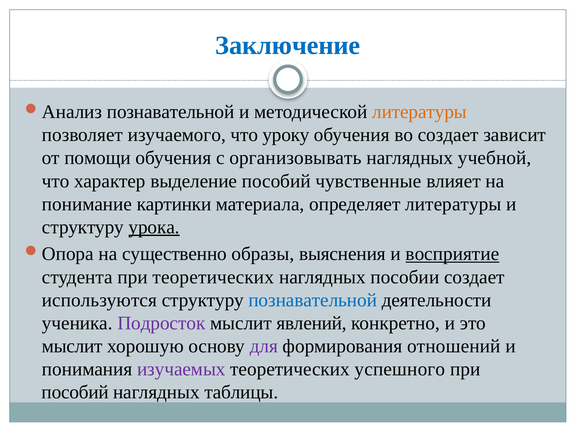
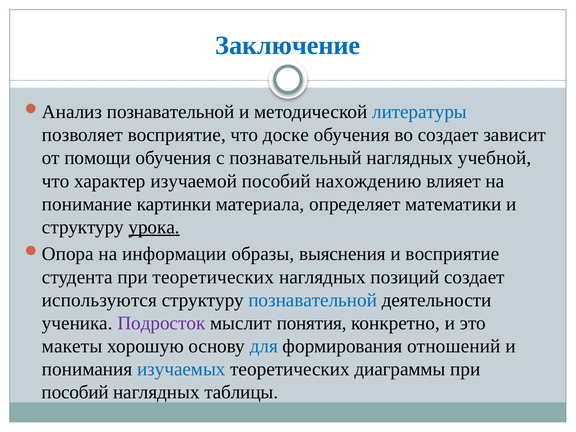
литературы colour: orange -> blue (420, 112)
позволяет изучаемого: изучаемого -> восприятие (177, 135)
уроку: уроку -> доске (286, 135)
организовывать: организовывать -> познавательный (296, 158)
выделение: выделение -> изучаемой (194, 181)
чувственные: чувственные -> нахождению (368, 181)
определяет литературы: литературы -> математики (453, 204)
существенно: существенно -> информации (174, 254)
восприятие underline: present -> none (452, 254)
пособии: пособии -> позиций (405, 277)
явлений: явлений -> понятия (312, 323)
мыслит: мыслит -> макеты (72, 346)
для colour: purple -> blue (264, 346)
изучаемых colour: purple -> blue (181, 369)
успешного: успешного -> диаграммы (400, 369)
